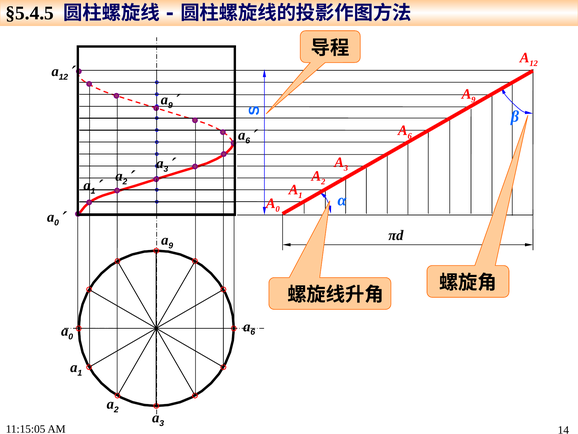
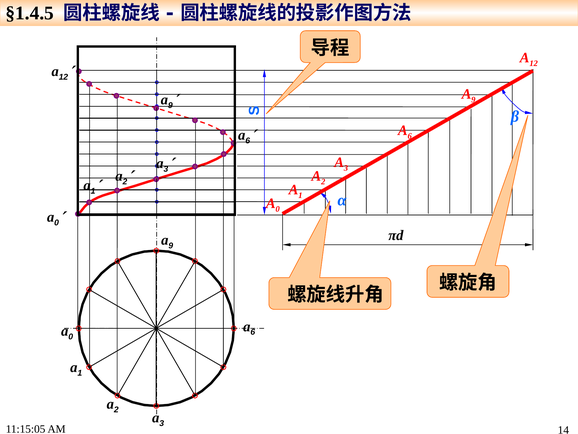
§5.4.5: §5.4.5 -> §1.4.5 (30, 13)
